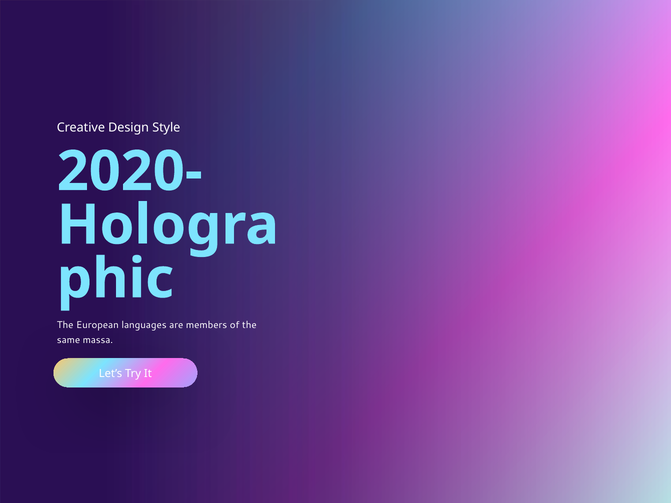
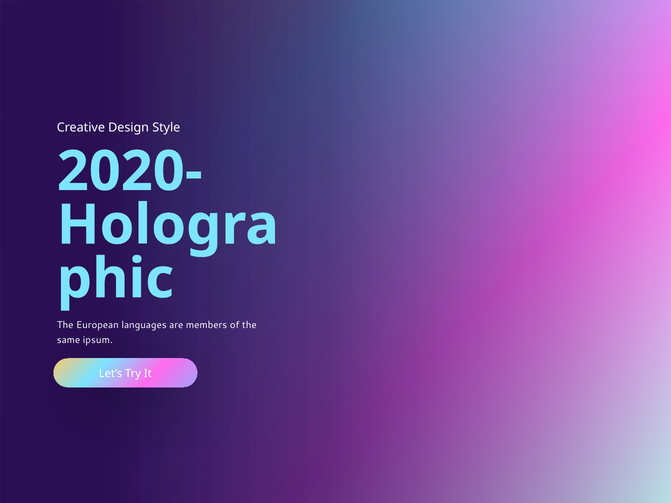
massa: massa -> ipsum (98, 340)
